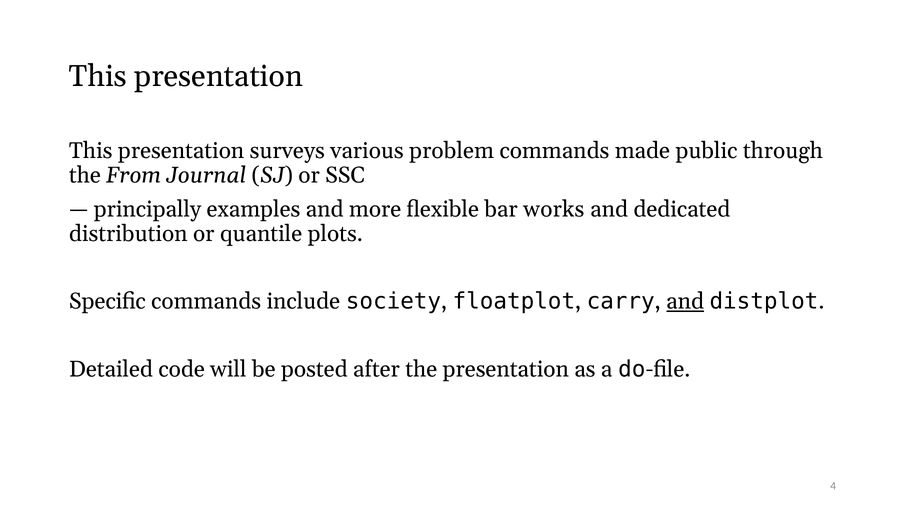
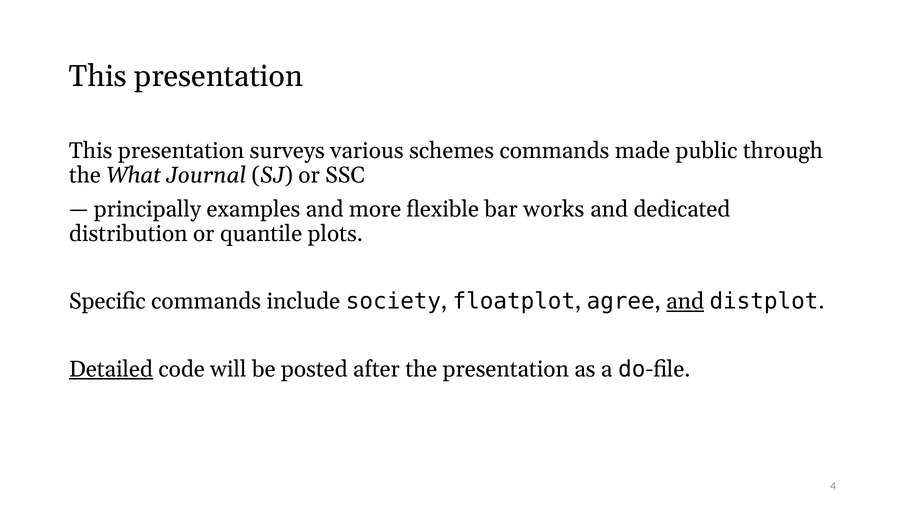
problem: problem -> schemes (452, 151)
From: From -> What (134, 175)
carry: carry -> agree (621, 301)
Detailed underline: none -> present (111, 369)
